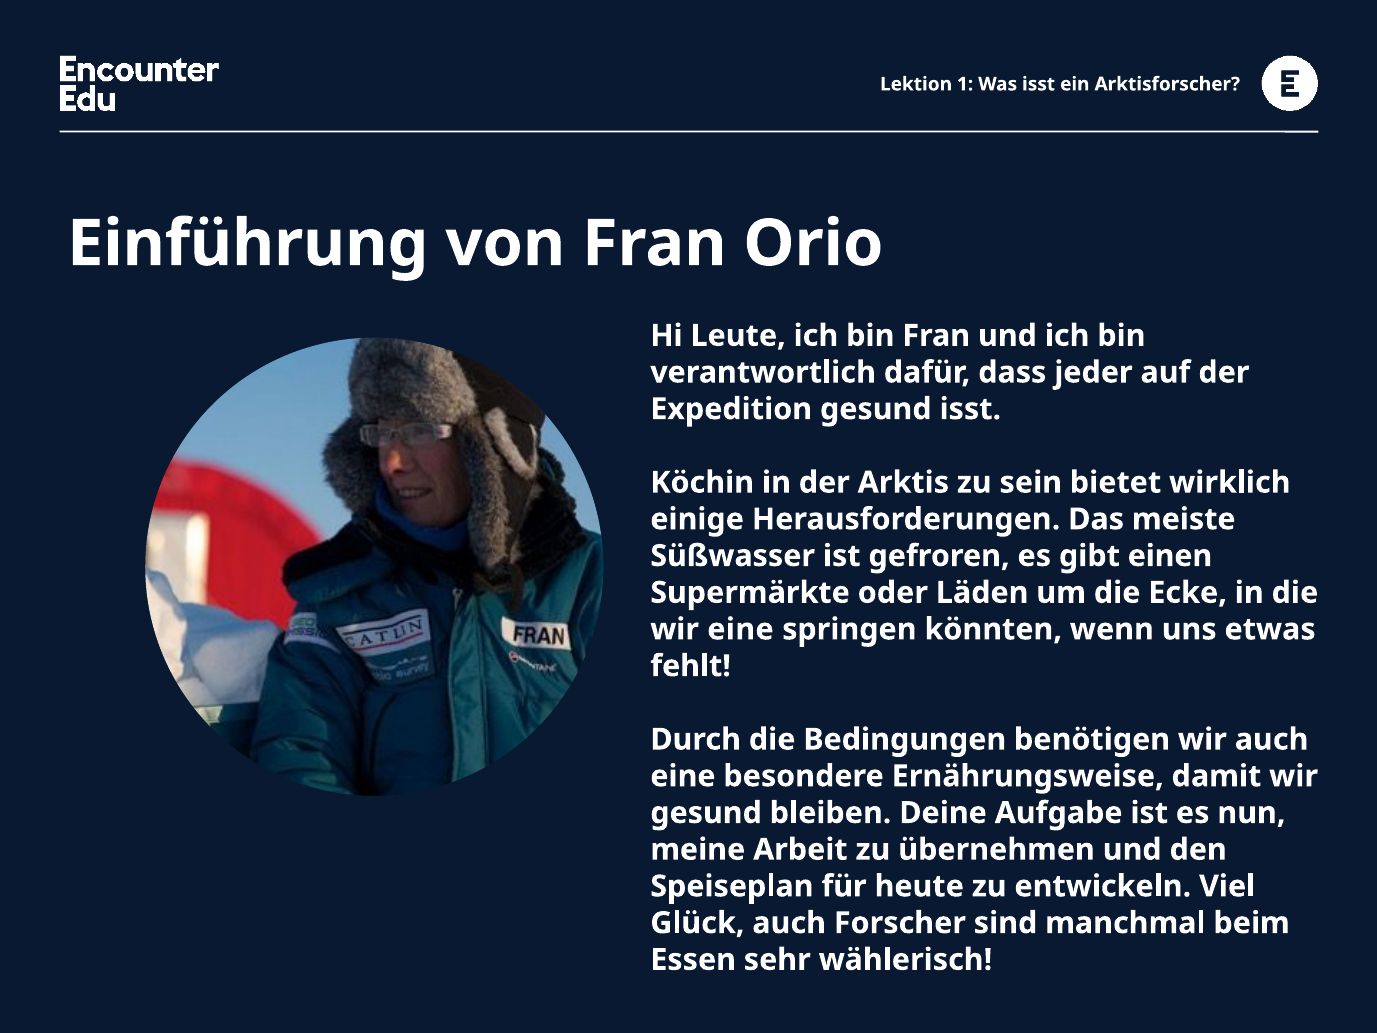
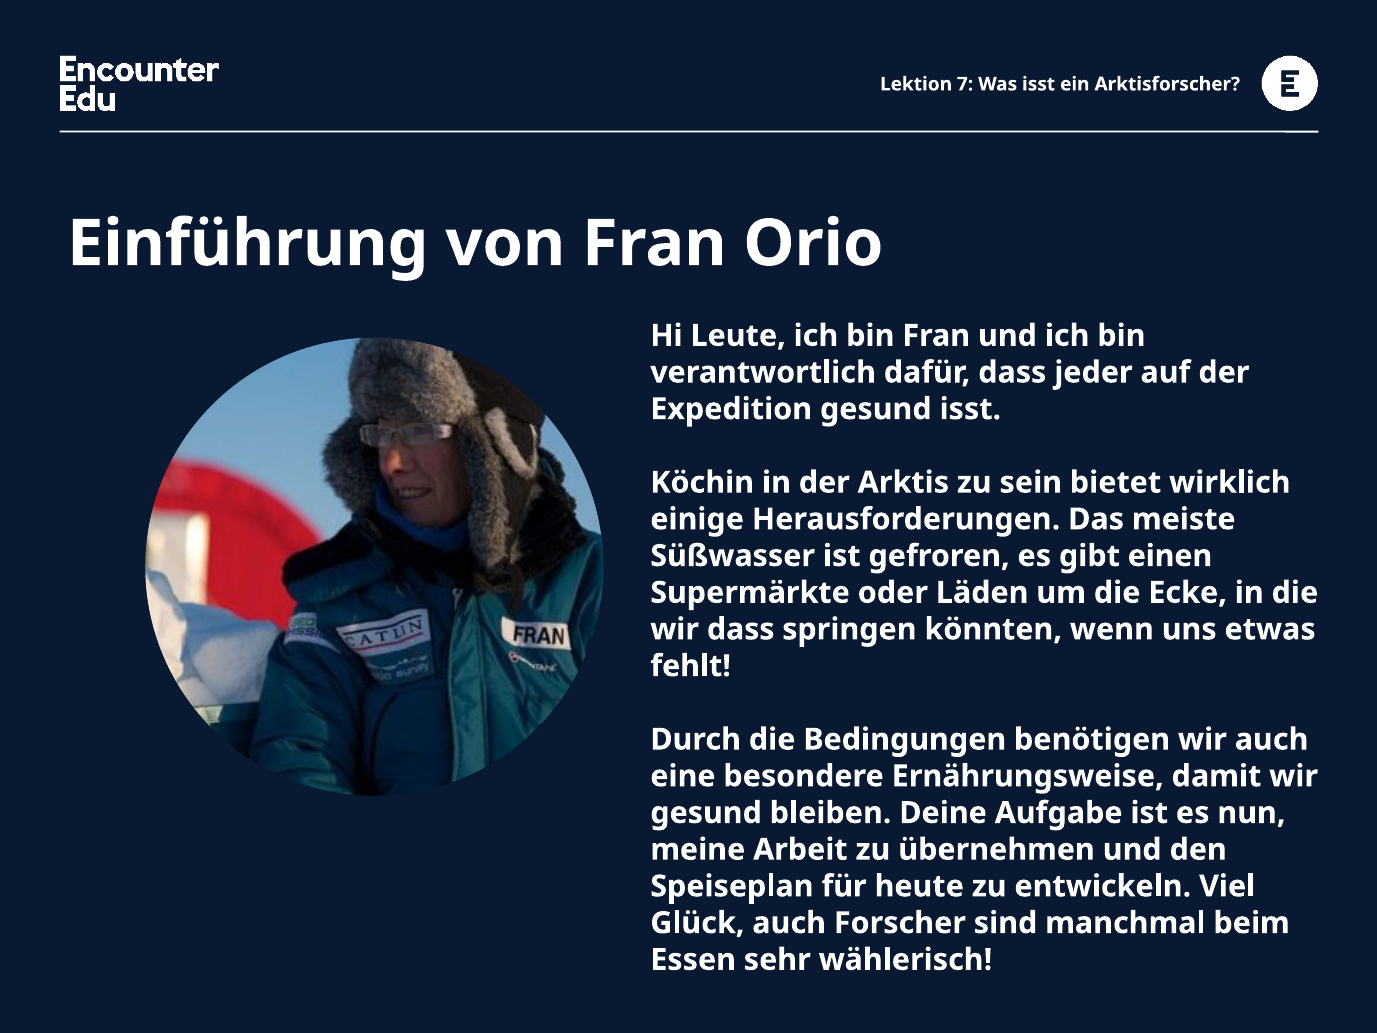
1: 1 -> 7 (965, 84)
wir eine: eine -> dass (741, 629)
